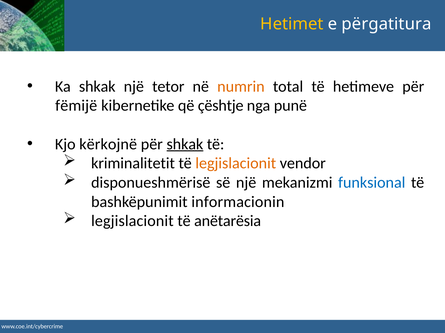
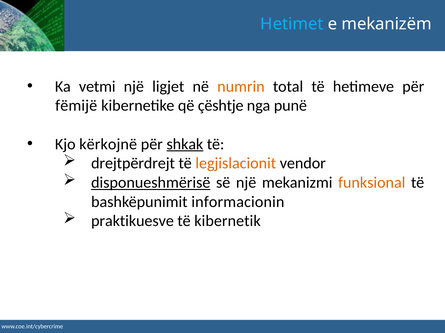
Hetimet colour: yellow -> light blue (292, 24)
përgatitura: përgatitura -> mekanizëm (387, 24)
Ka shkak: shkak -> vetmi (97, 87)
tetor: tetor -> ligjet (168, 87)
kriminalitetit: kriminalitetit -> drejtpërdrejt (133, 164)
disponueshmërisë underline: none -> present (151, 183)
funksional colour: blue -> orange (372, 183)
legjislacionit: legjislacionit -> praktikuesve (132, 221)
anëtarësia: anëtarësia -> kibernetik (228, 221)
